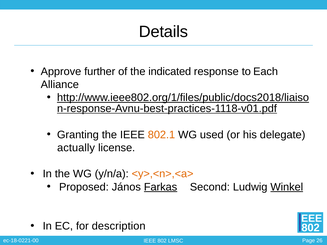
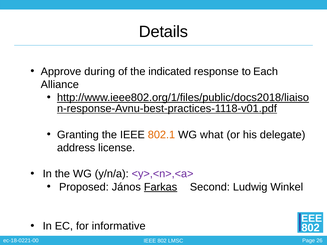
further: further -> during (100, 72)
used: used -> what (212, 135)
actually: actually -> address (76, 148)
<y>,<n>,<a> colour: orange -> purple (163, 174)
Winkel underline: present -> none (287, 187)
description: description -> informative (119, 226)
